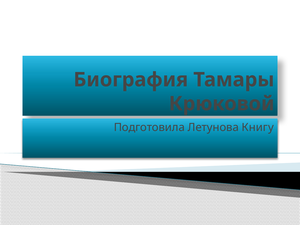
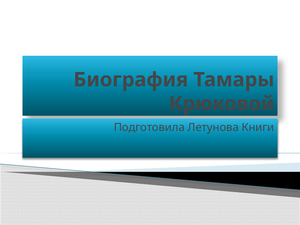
Книгу: Книгу -> Книги (258, 128)
